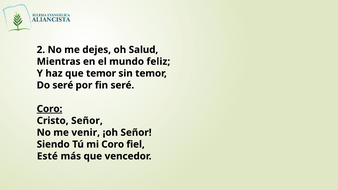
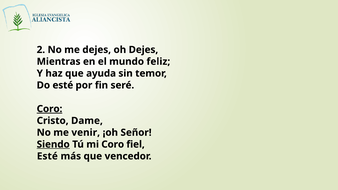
oh Salud: Salud -> Dejes (143, 50)
que temor: temor -> ayuda (101, 73)
Do seré: seré -> esté (63, 85)
Cristo Señor: Señor -> Dame (87, 121)
Siendo underline: none -> present (53, 144)
